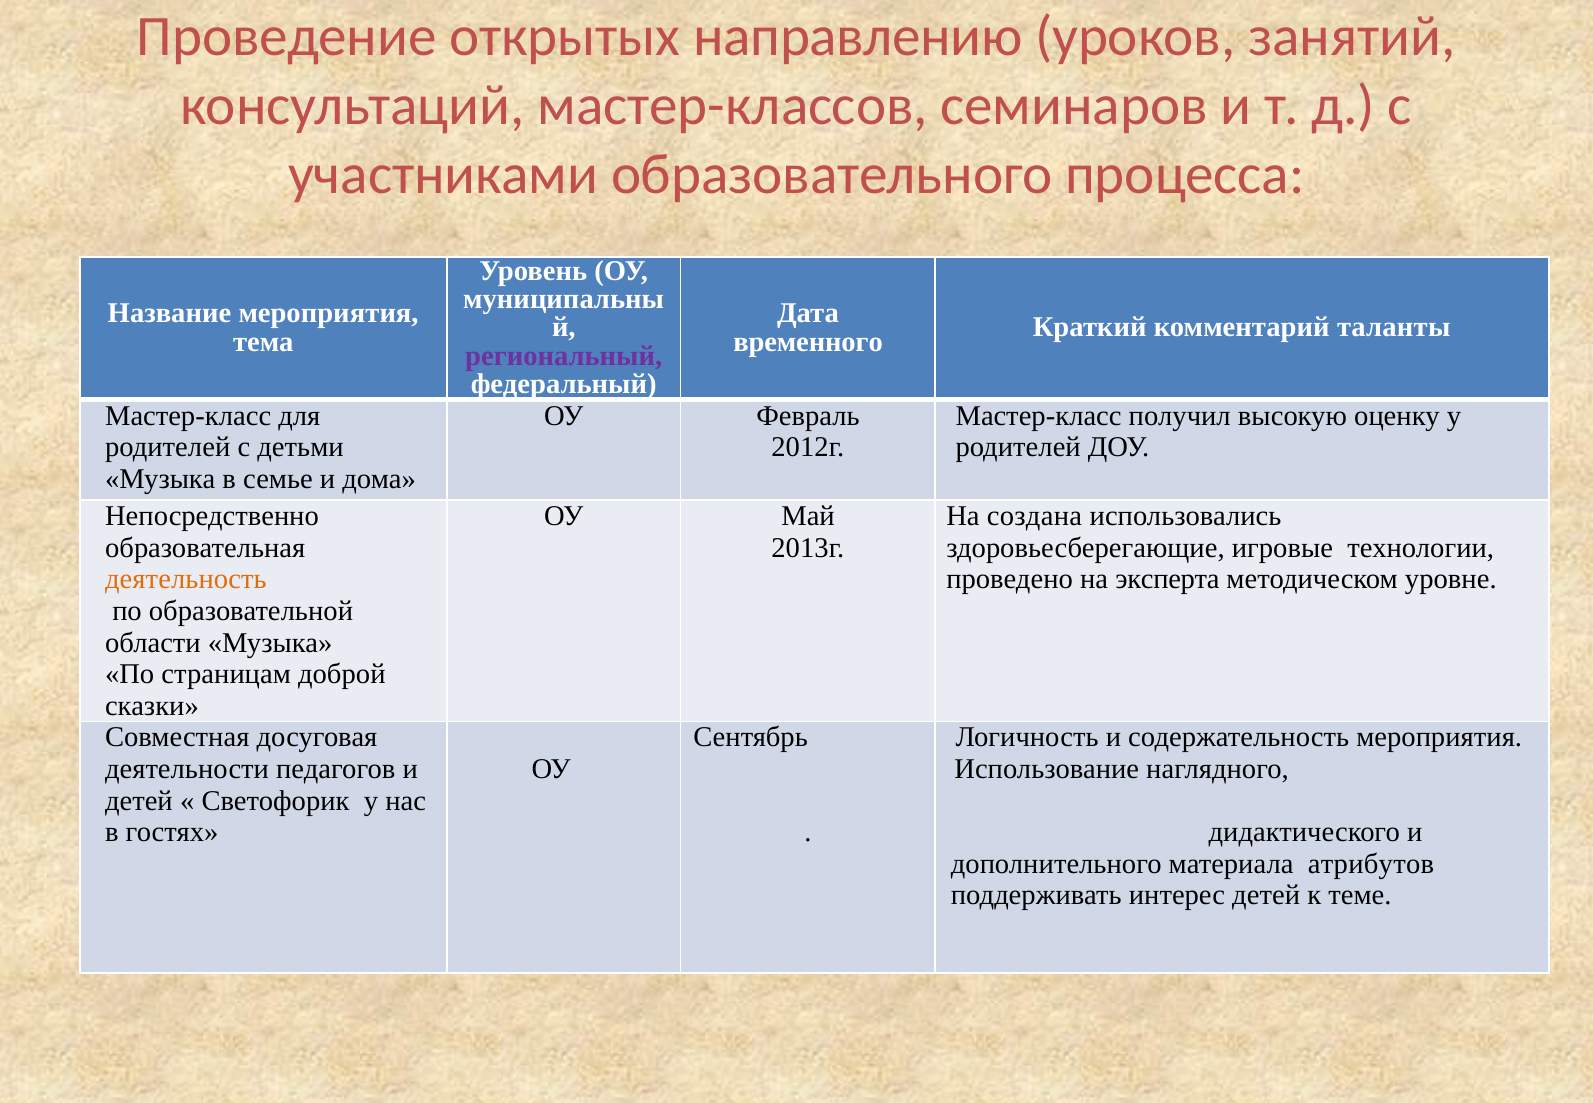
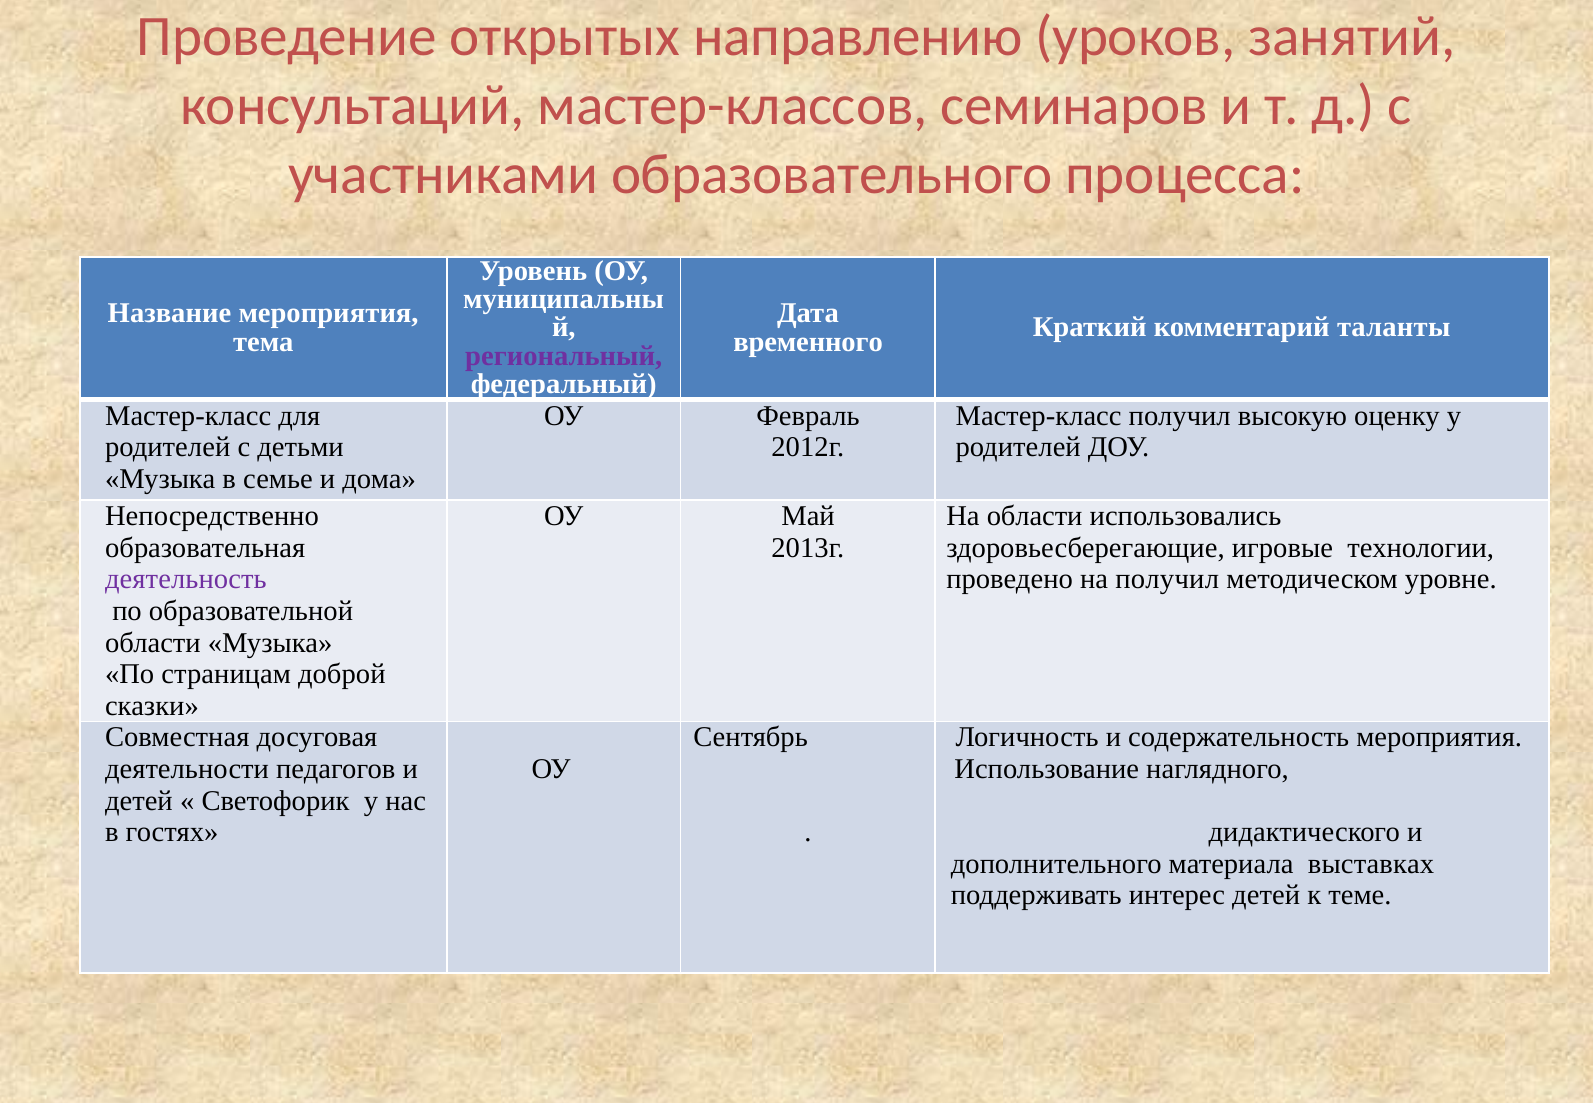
На создана: создана -> области (1035, 516)
деятельность colour: orange -> purple (186, 579)
на эксперта: эксперта -> получил (1167, 579)
атрибутов: атрибутов -> выставках (1371, 864)
